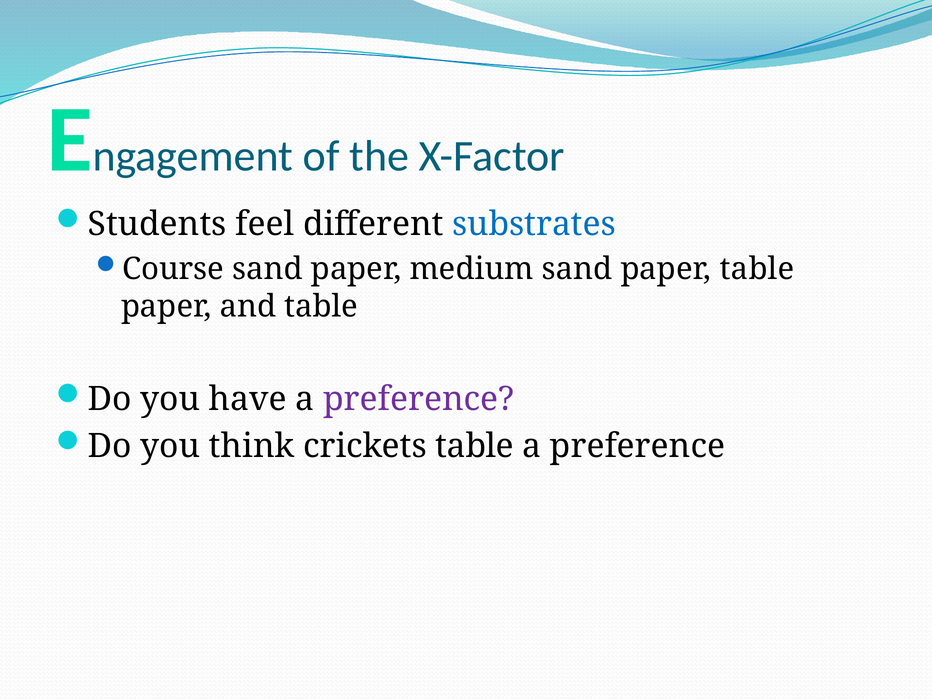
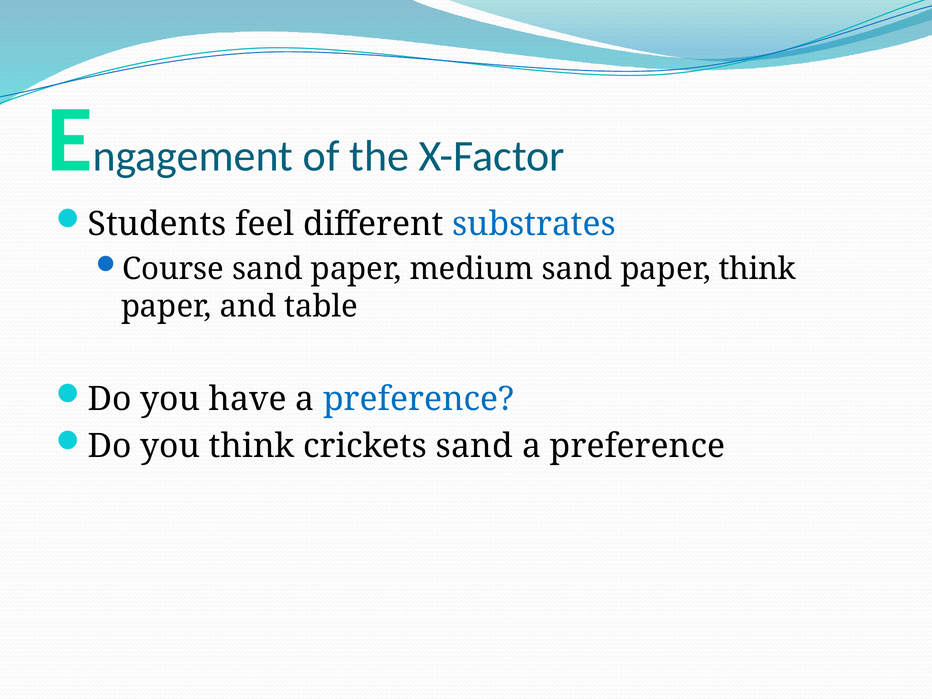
paper table: table -> think (757, 269)
preference colour: purple -> blue (419, 399)
crickets table: table -> sand (474, 446)
